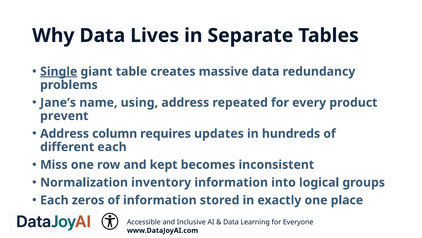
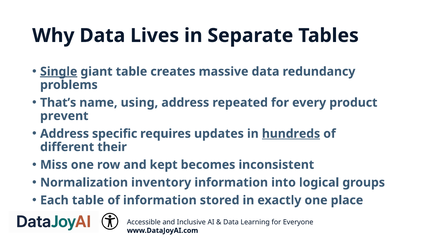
Jane’s: Jane’s -> That’s (58, 102)
column: column -> specific (115, 133)
hundreds underline: none -> present (291, 133)
different each: each -> their (112, 147)
Each zeros: zeros -> table (88, 200)
